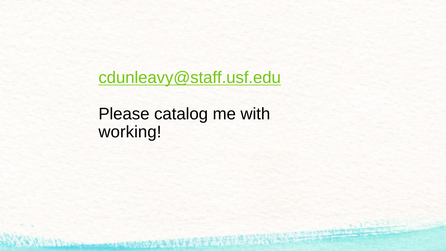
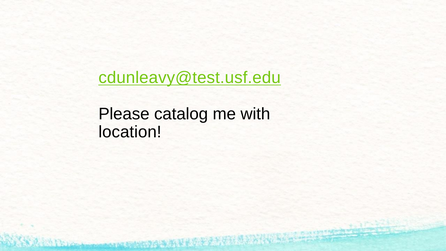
cdunleavy@staff.usf.edu: cdunleavy@staff.usf.edu -> cdunleavy@test.usf.edu (190, 78)
working: working -> location (130, 132)
